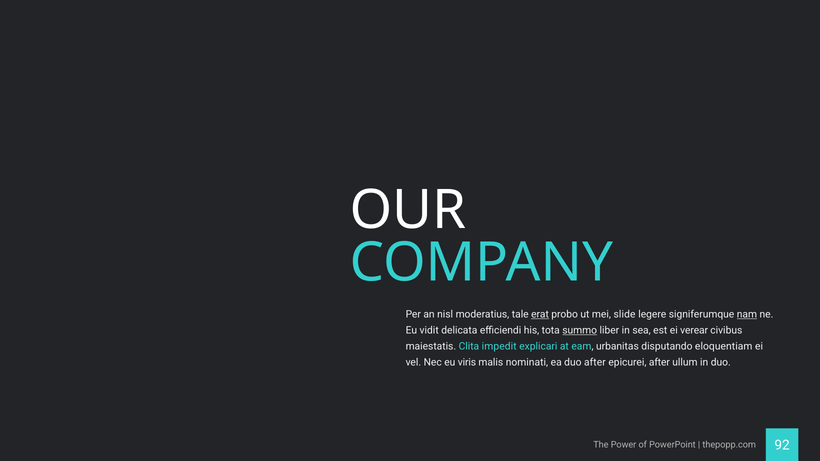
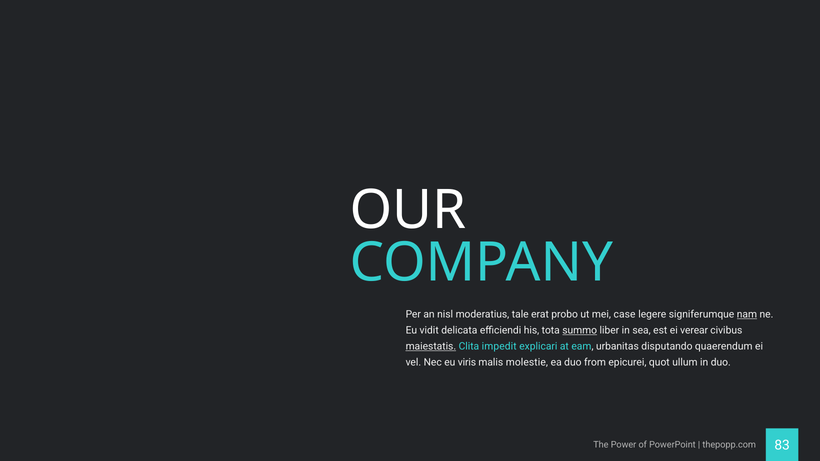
erat underline: present -> none (540, 315)
slide: slide -> case (625, 315)
maiestatis underline: none -> present (431, 347)
eloquentiam: eloquentiam -> quaerendum (724, 347)
nominati: nominati -> molestie (527, 363)
duo after: after -> from (595, 363)
epicurei after: after -> quot (659, 363)
92: 92 -> 83 (782, 445)
